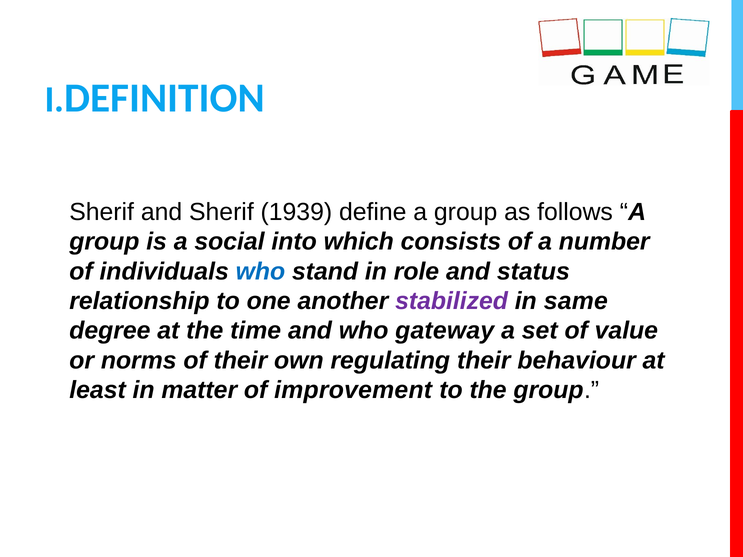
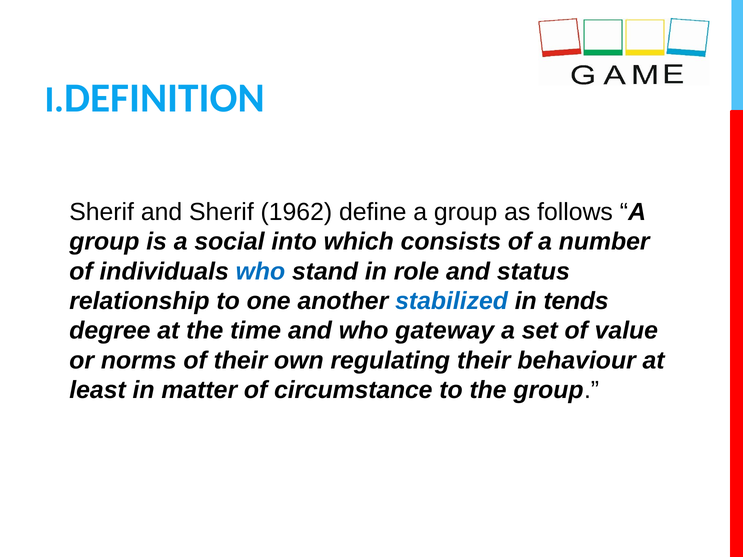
1939: 1939 -> 1962 (296, 212)
stabilized colour: purple -> blue (452, 301)
same: same -> tends (576, 301)
improvement: improvement -> circumstance (353, 390)
